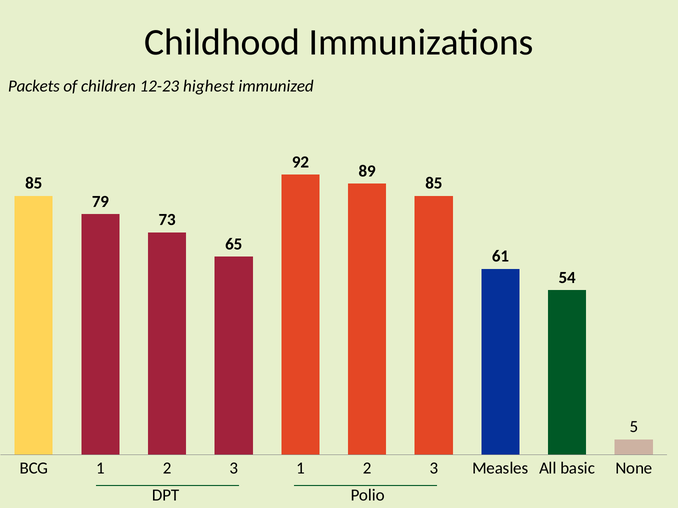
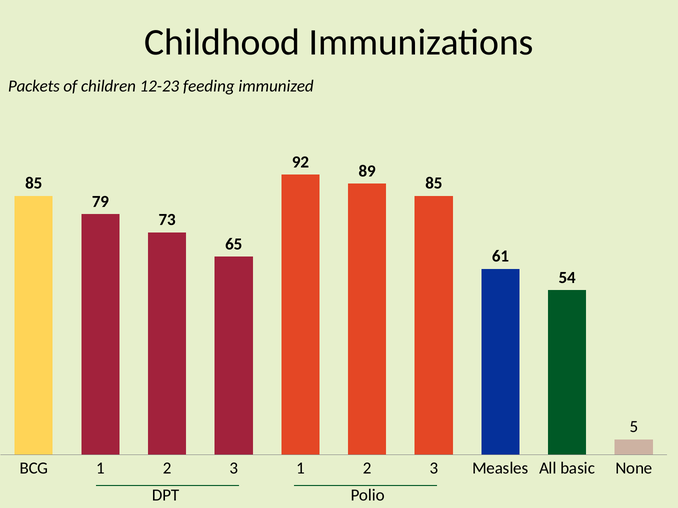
highest: highest -> feeding (209, 86)
